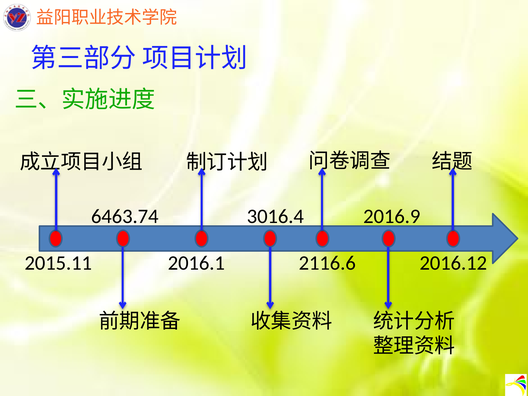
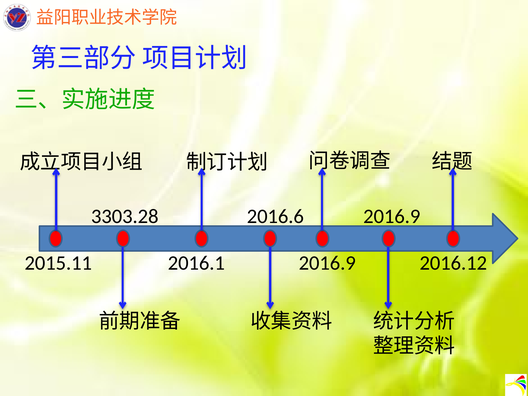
6463.74: 6463.74 -> 3303.28 (125, 216)
3016.4: 3016.4 -> 2016.6 (275, 216)
2116.6: 2116.6 -> 2016.9 (327, 263)
